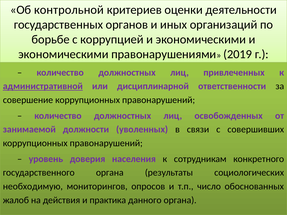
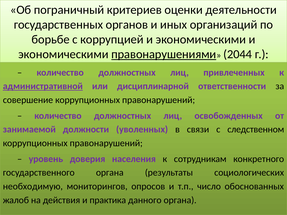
контрольной: контрольной -> пограничный (69, 10)
правонарушениями underline: none -> present (164, 54)
2019: 2019 -> 2044 (238, 54)
совершивших: совершивших -> следственном (256, 130)
